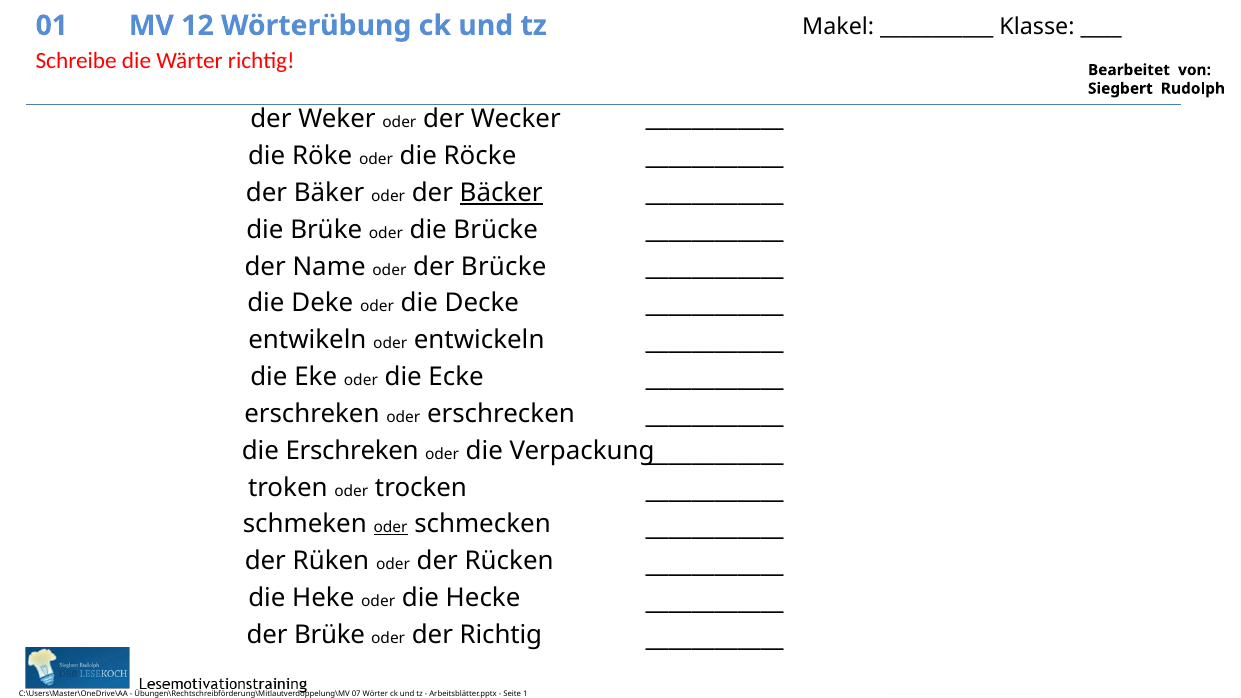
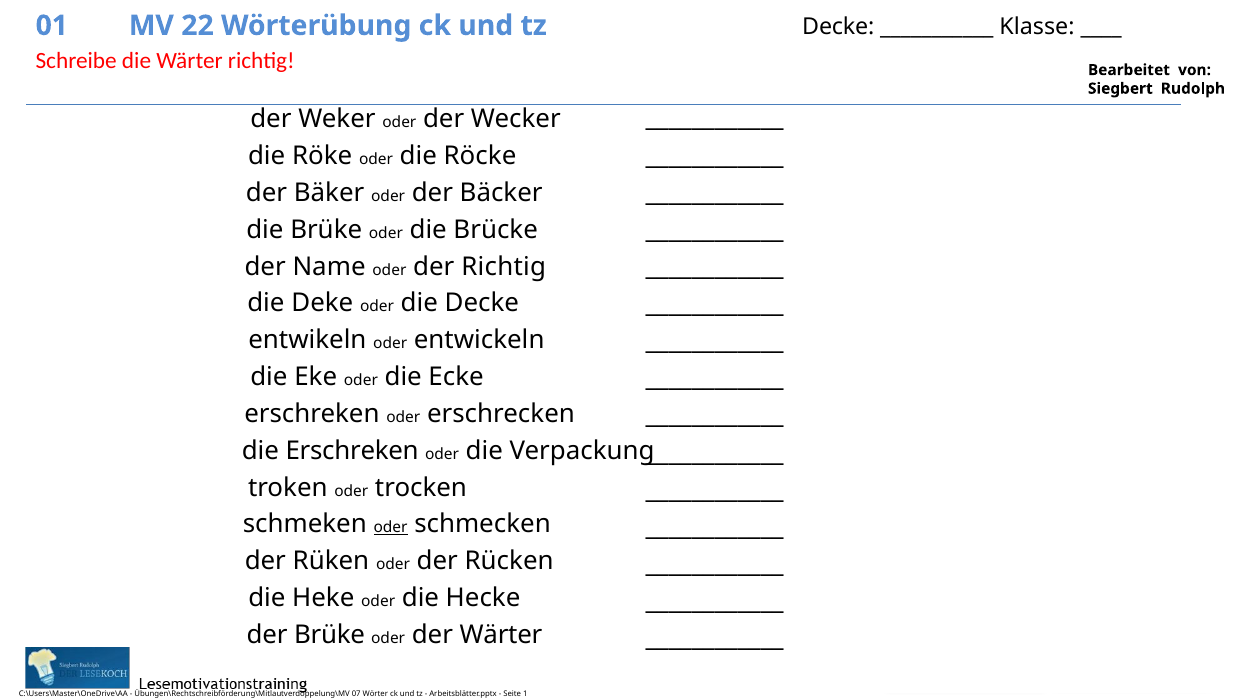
12: 12 -> 22 (197, 26)
tz Makel: Makel -> Decke (838, 27)
Bäcker underline: present -> none (501, 193)
der Brücke: Brücke -> Richtig (504, 267)
der Richtig: Richtig -> Wärter (501, 635)
